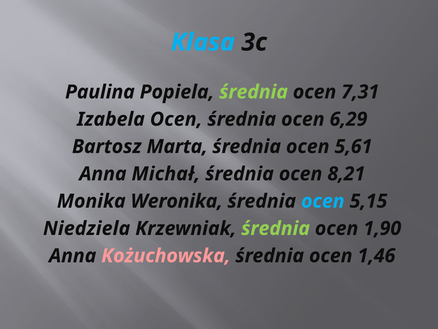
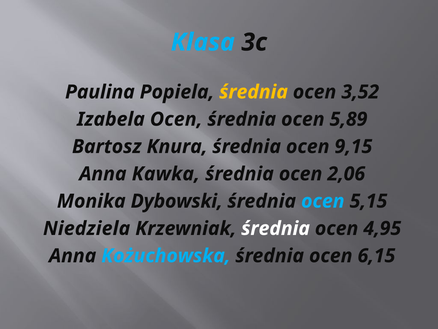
średnia colour: light green -> yellow (254, 92)
7,31: 7,31 -> 3,52 (360, 92)
6,29: 6,29 -> 5,89 (348, 119)
Marta: Marta -> Knura (177, 146)
5,61: 5,61 -> 9,15 (353, 146)
Michał: Michał -> Kawka (166, 174)
8,21: 8,21 -> 2,06 (346, 174)
Weronika: Weronika -> Dybowski (177, 201)
średnia colour: light green -> white (276, 228)
1,90: 1,90 -> 4,95 (382, 228)
Kożuchowska colour: pink -> light blue (166, 255)
1,46: 1,46 -> 6,15 (376, 255)
